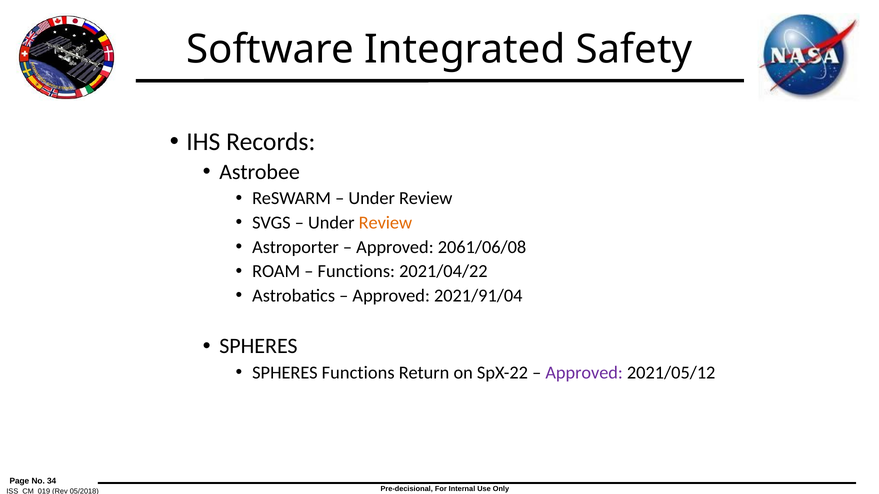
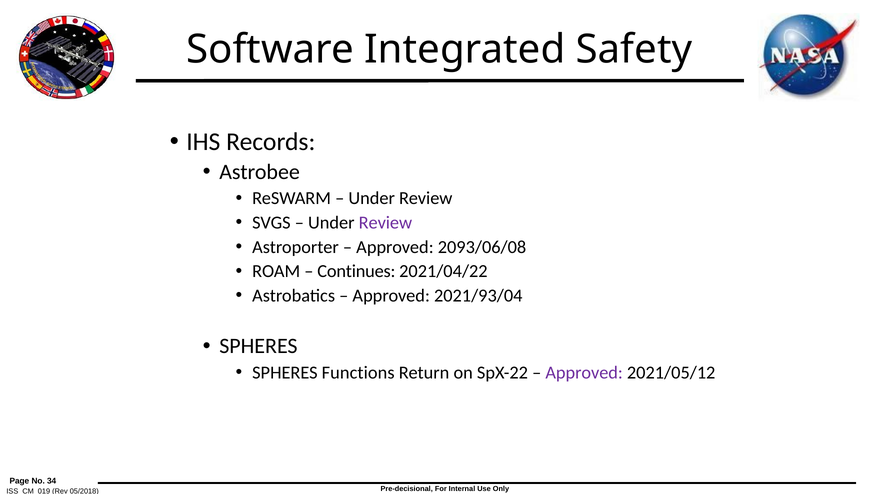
Review colour: orange -> purple (385, 223)
2061/06/08: 2061/06/08 -> 2093/06/08 (482, 247)
Functions: Functions -> Continues (356, 272)
2021/91/04: 2021/91/04 -> 2021/93/04 (478, 296)
